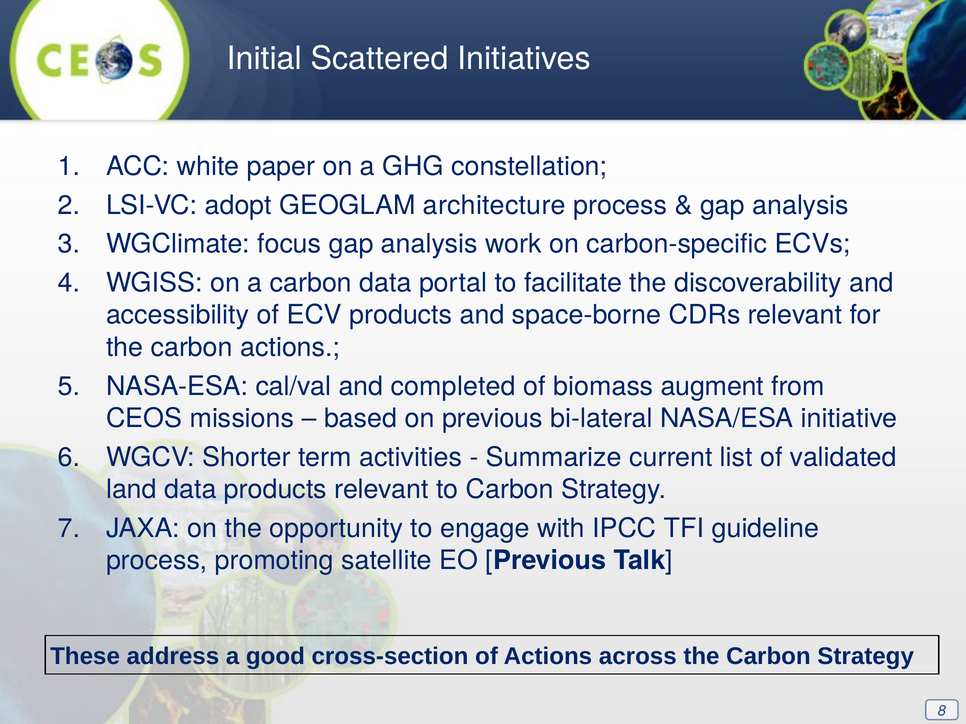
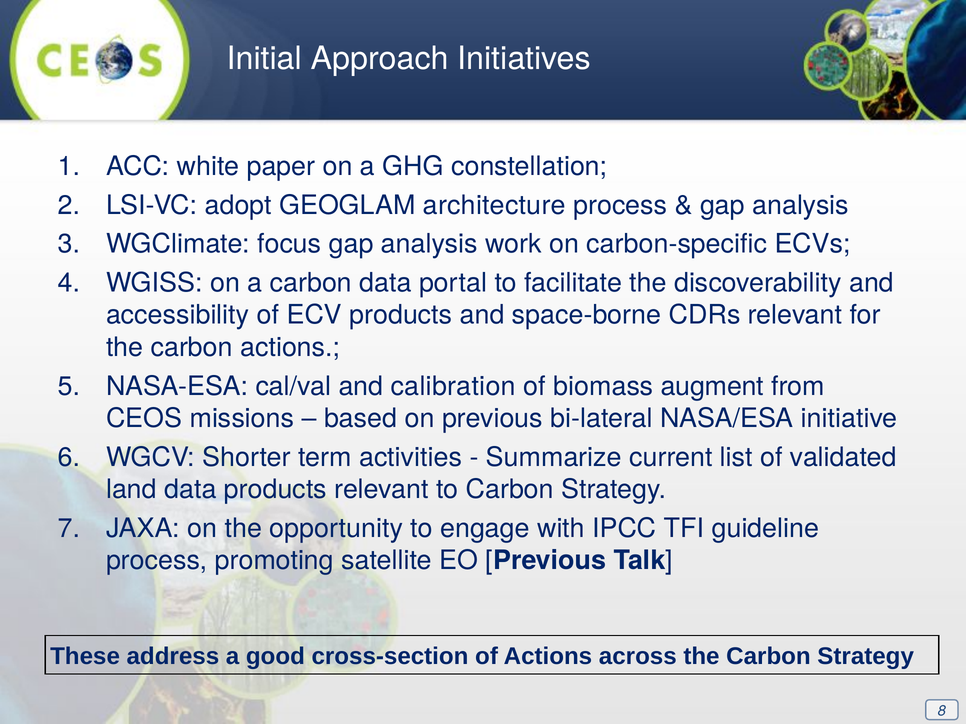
Scattered: Scattered -> Approach (380, 59)
completed: completed -> calibration (453, 386)
